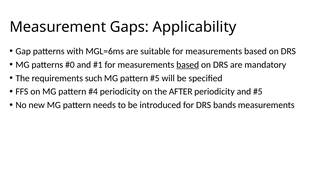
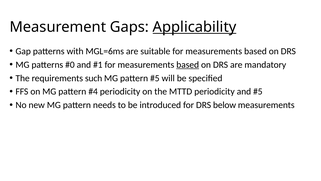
Applicability underline: none -> present (195, 27)
AFTER: AFTER -> MTTD (181, 91)
bands: bands -> below (225, 105)
